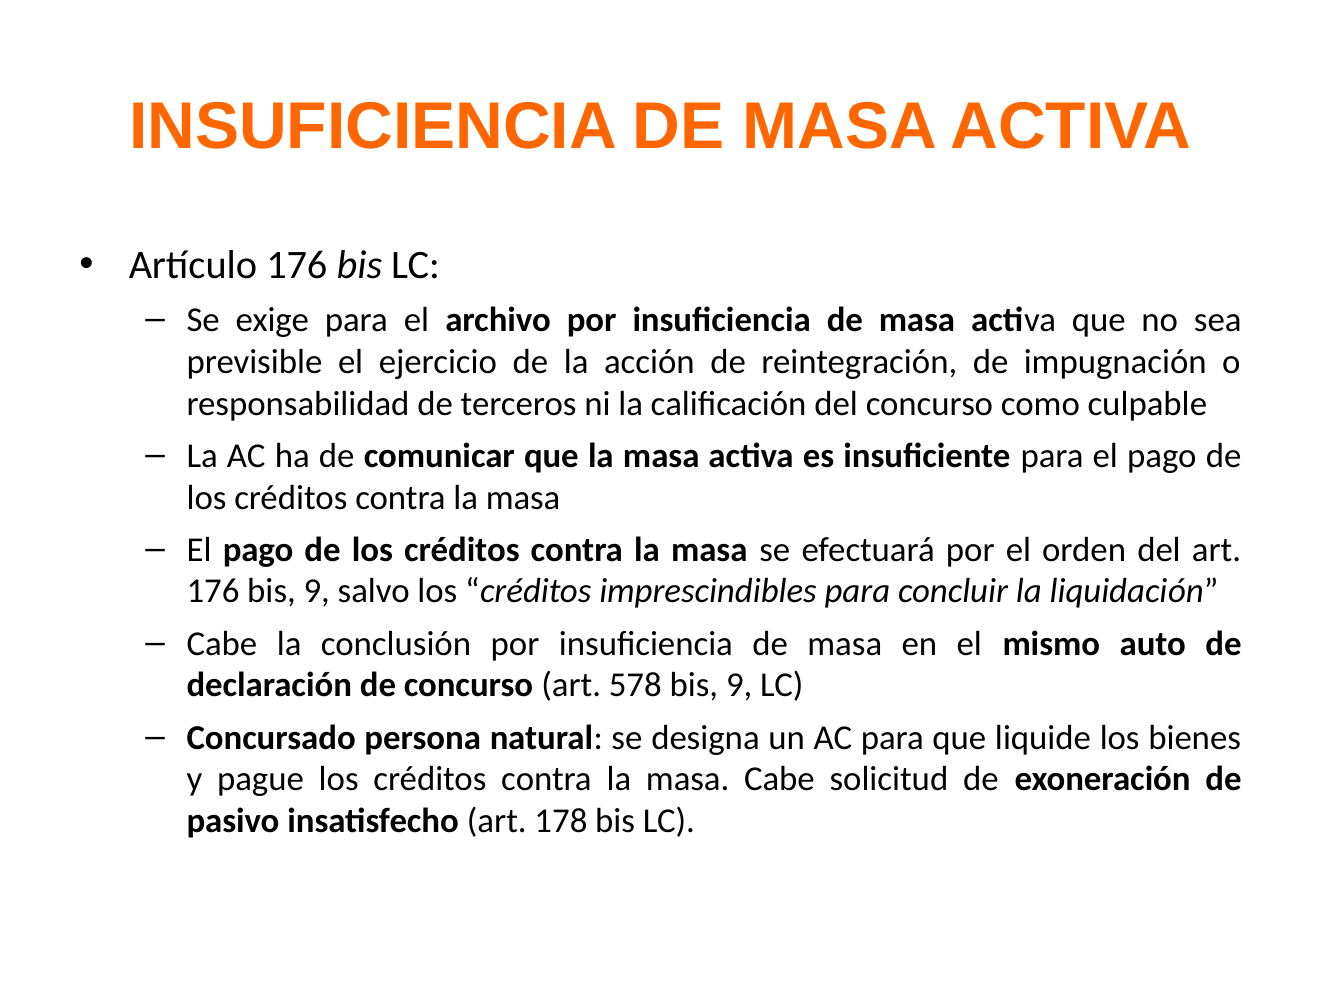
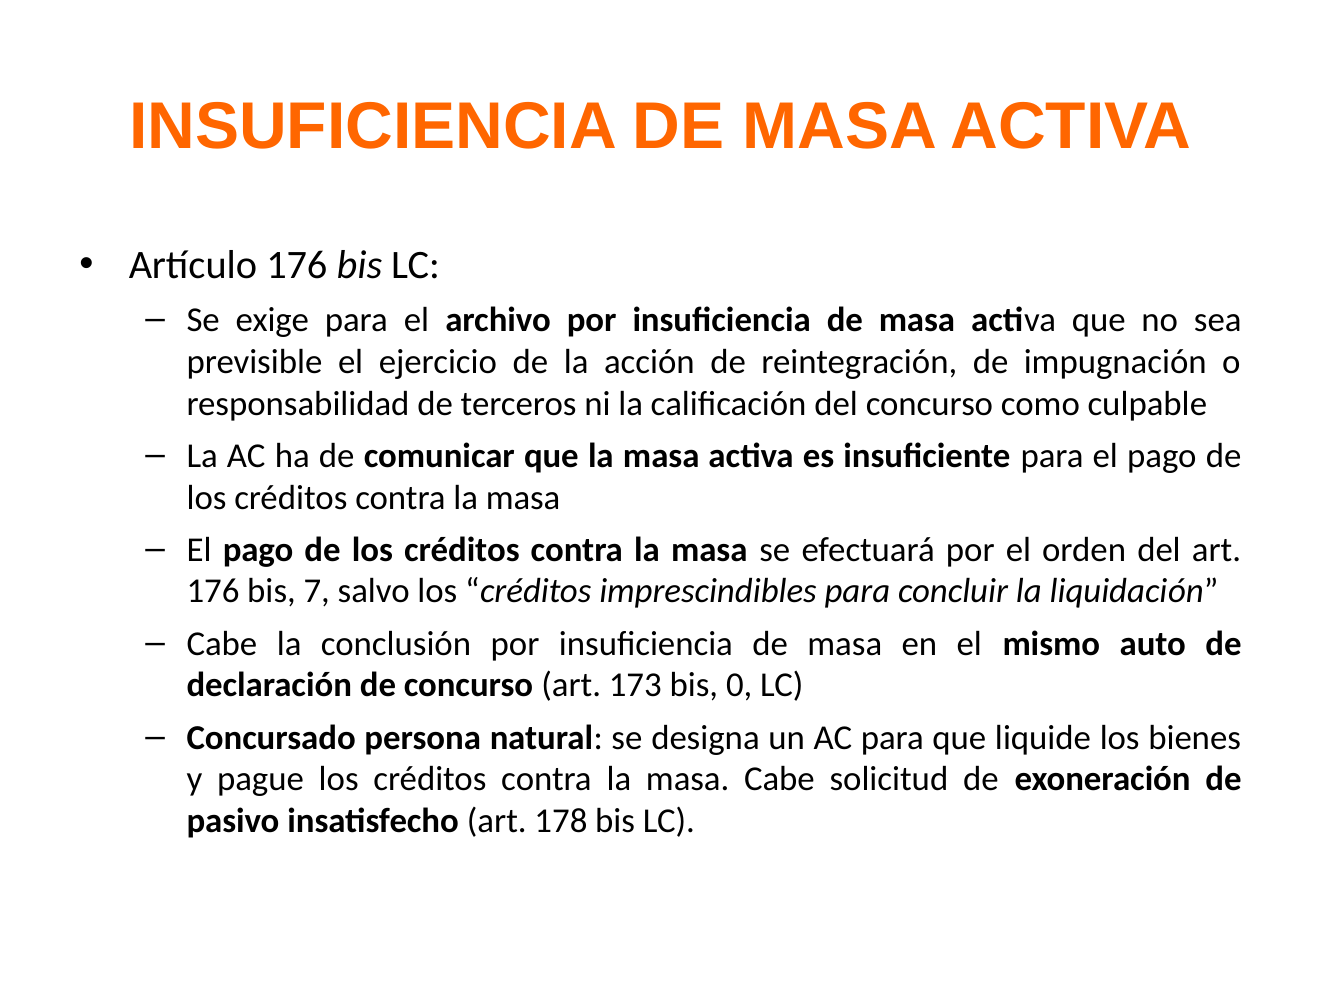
176 bis 9: 9 -> 7 (317, 591)
578: 578 -> 173 (635, 685)
9: 9 -> 0 (739, 685)
